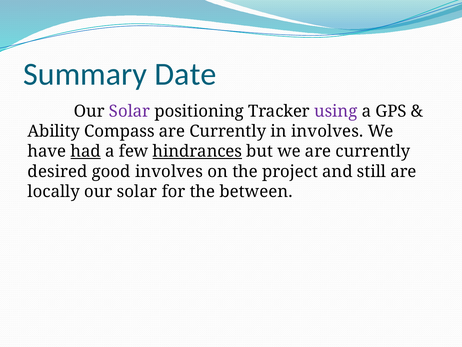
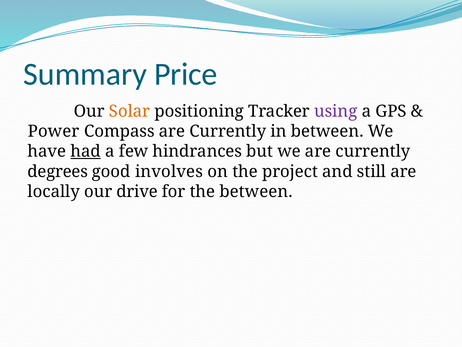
Date: Date -> Price (186, 74)
Solar colour: purple -> orange (130, 111)
Ability: Ability -> Power (54, 131)
in involves: involves -> between (327, 131)
hindrances underline: present -> none (197, 151)
desired: desired -> degrees (58, 171)
solar: solar -> drive (137, 191)
